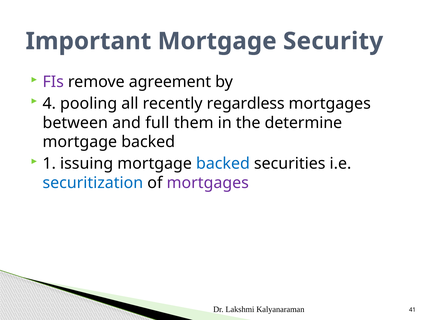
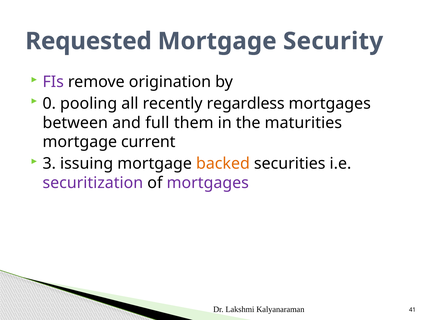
Important: Important -> Requested (89, 41)
agreement: agreement -> origination (170, 82)
4: 4 -> 0 (49, 103)
determine: determine -> maturities (303, 123)
backed: backed -> current (148, 142)
1: 1 -> 3 (49, 163)
backed colour: blue -> orange (223, 163)
securitization colour: blue -> purple (93, 182)
